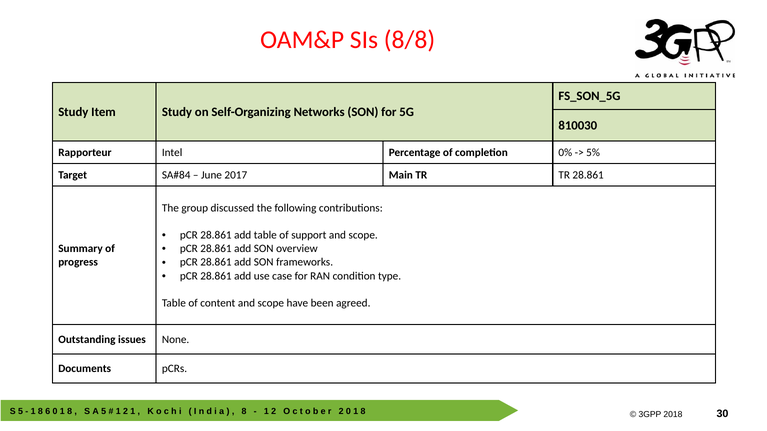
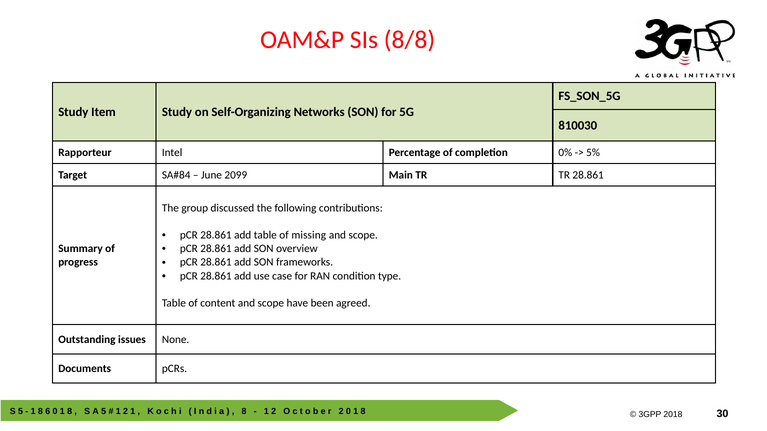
2017: 2017 -> 2099 (236, 175)
support: support -> missing (309, 235)
